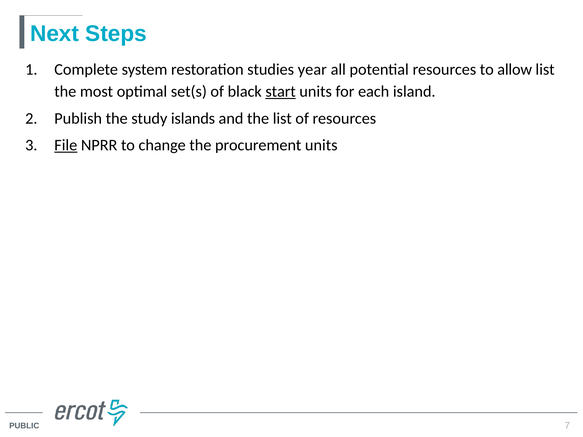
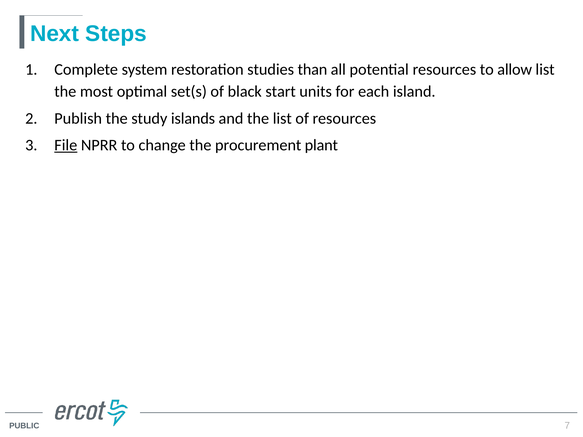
year: year -> than (312, 70)
start underline: present -> none (281, 92)
procurement units: units -> plant (321, 145)
